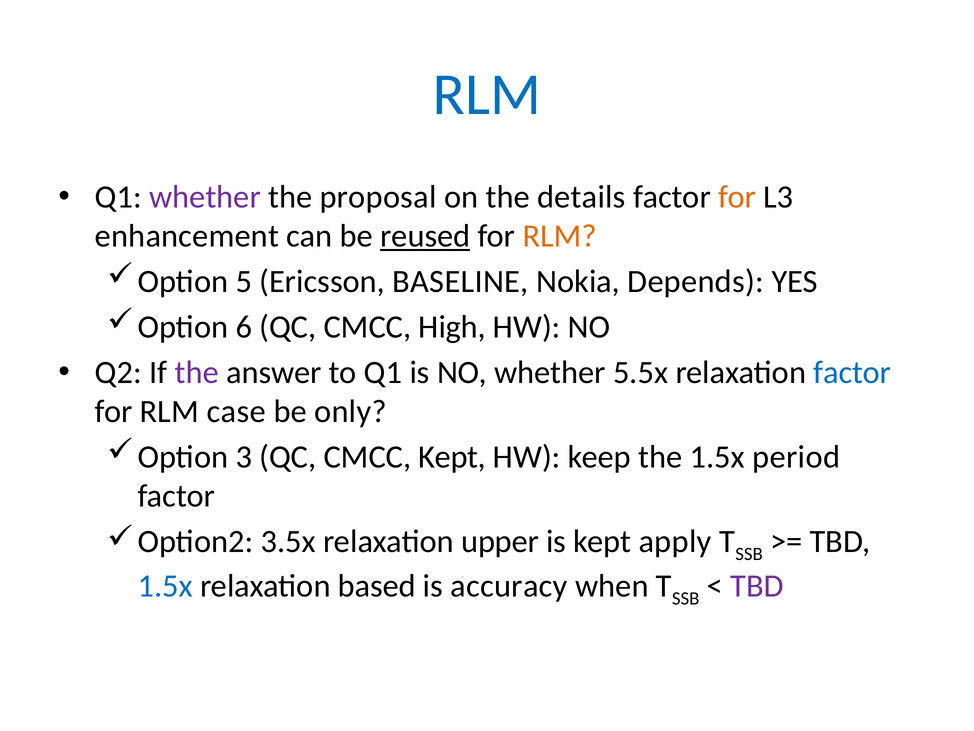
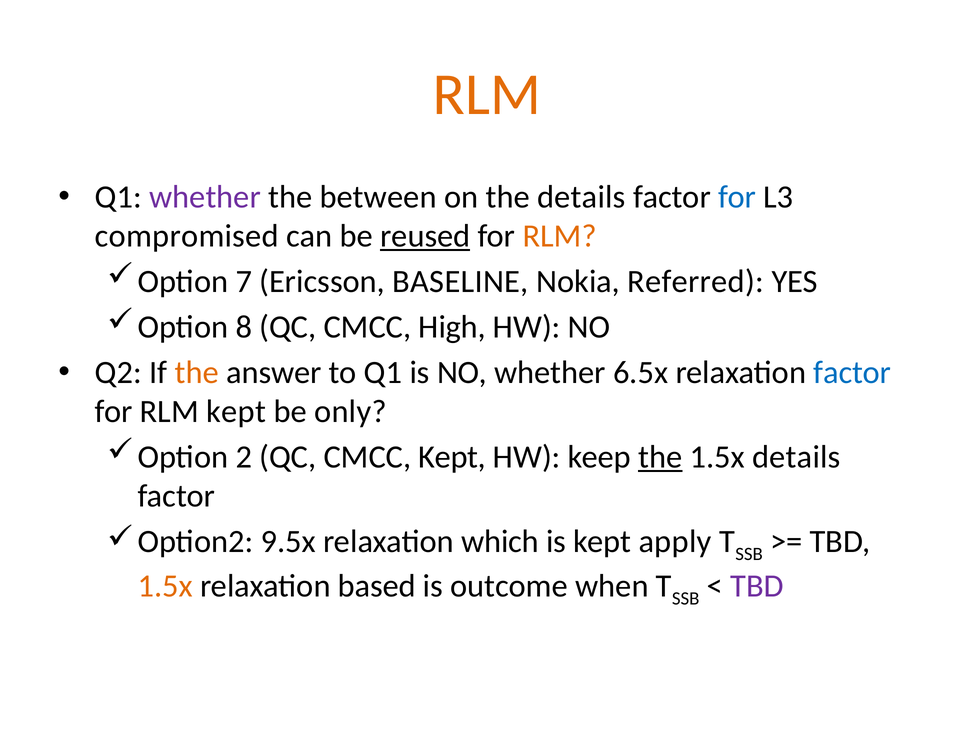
RLM colour: blue -> orange (487, 94)
proposal: proposal -> between (378, 197)
for colour: orange -> blue (737, 197)
enhancement: enhancement -> compromised (187, 236)
5: 5 -> 7 (244, 281)
Depends: Depends -> Referred (696, 281)
6: 6 -> 8 (244, 327)
the colour: purple -> orange (197, 372)
5.5x: 5.5x -> 6.5x (641, 372)
RLM case: case -> kept (236, 411)
3: 3 -> 2 (244, 457)
the underline: none -> present (660, 457)
1.5x period: period -> details (796, 457)
3.5x: 3.5x -> 9.5x (288, 541)
upper: upper -> which (500, 541)
1.5x colour: blue -> orange (165, 585)
accuracy: accuracy -> outcome (509, 585)
